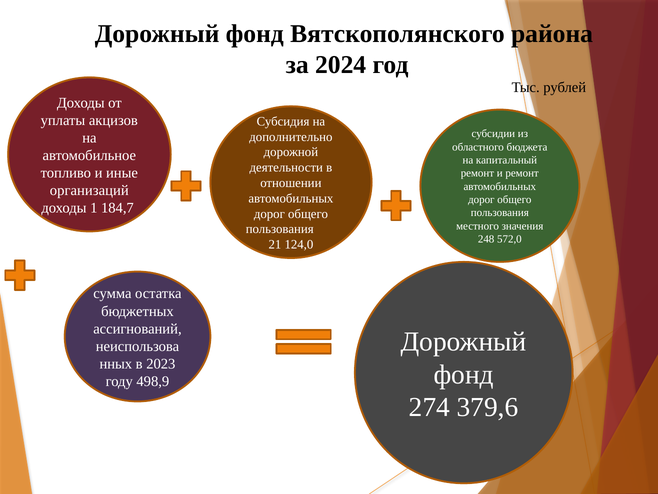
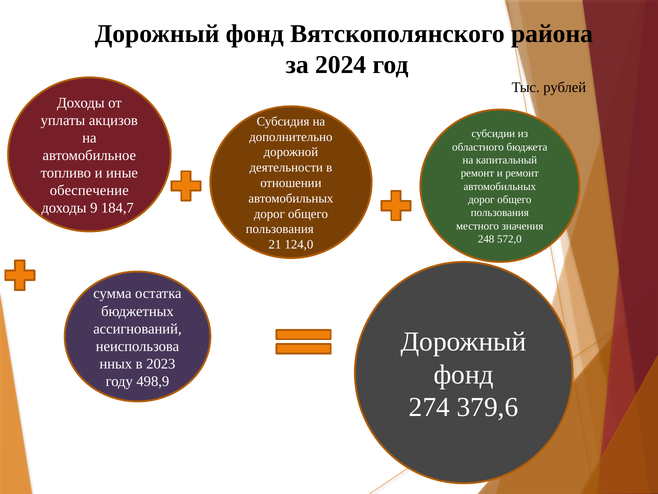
организаций: организаций -> обеспечение (89, 190)
1: 1 -> 9 (94, 208)
